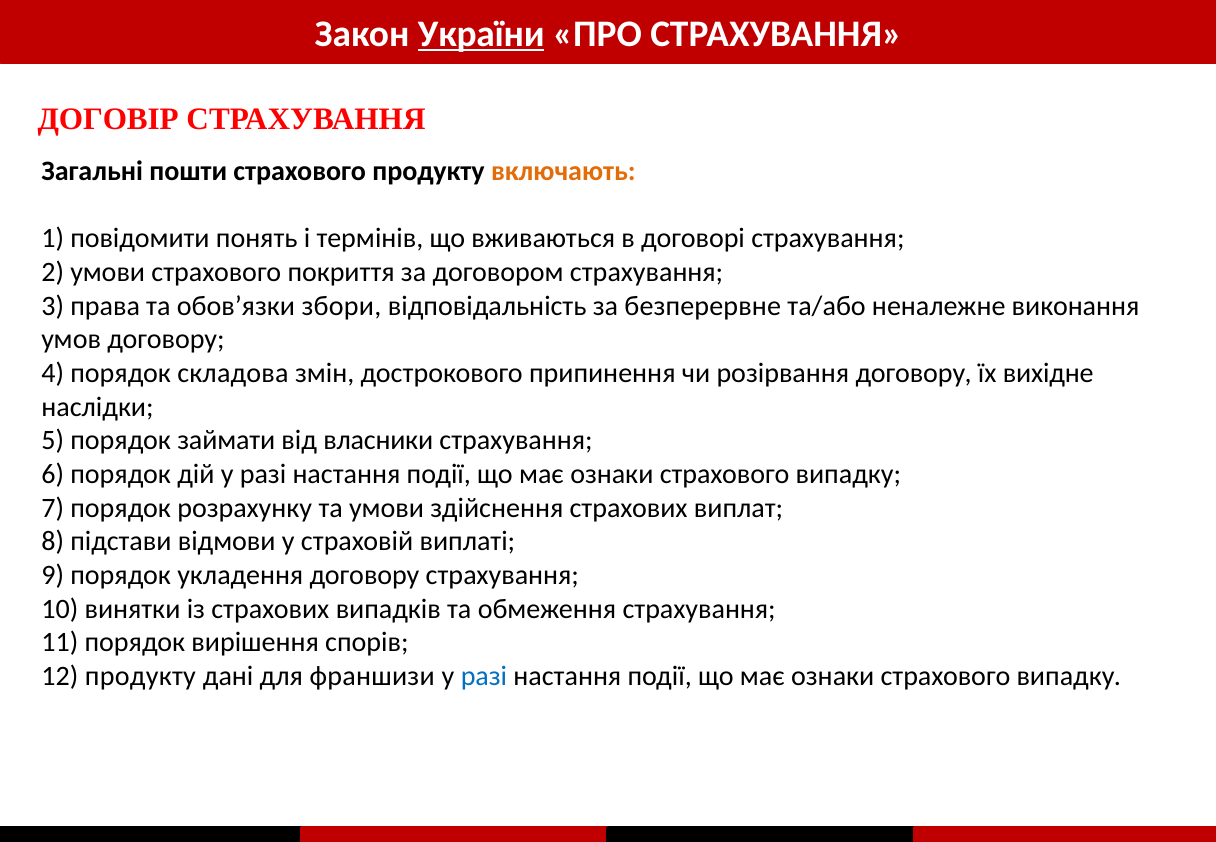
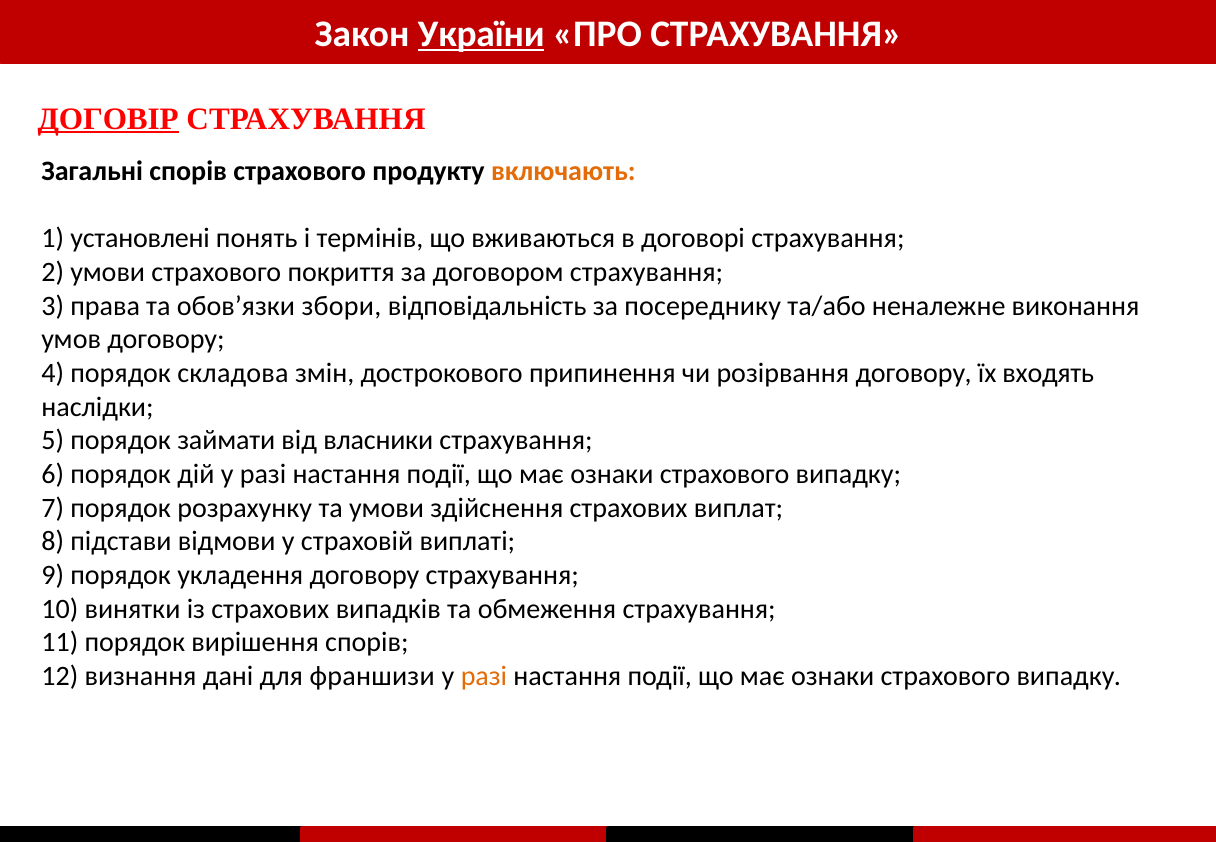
ДОГОВІР underline: none -> present (108, 119)
Загальні пошти: пошти -> спорів (188, 171)
повідомити: повідомити -> установлені (140, 239)
безперервне: безперервне -> посереднику (703, 306)
вихідне: вихідне -> входять (1048, 373)
12 продукту: продукту -> визнання (141, 676)
разі colour: blue -> orange (484, 676)
